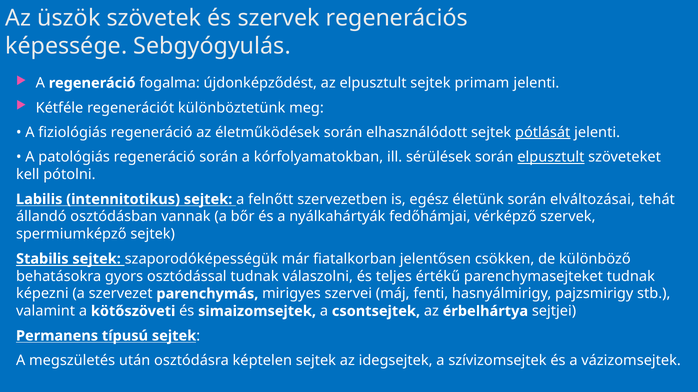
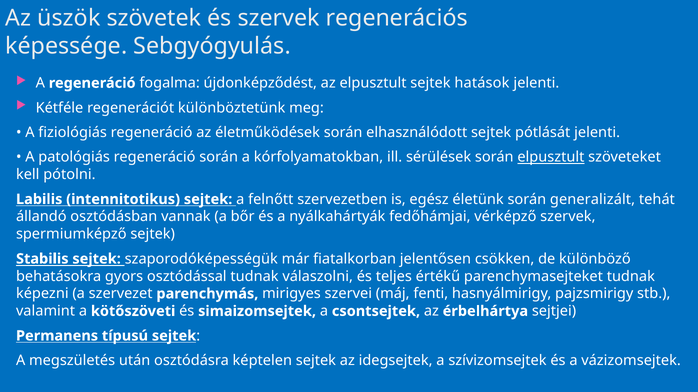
primam: primam -> hatások (482, 83)
pótlását underline: present -> none (543, 133)
elváltozásai: elváltozásai -> generalizált (593, 200)
